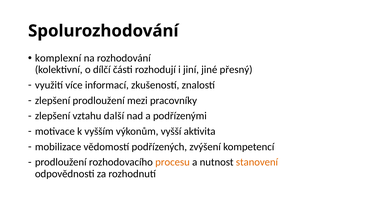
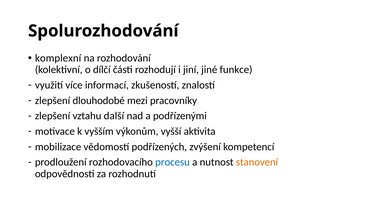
přesný: přesný -> funkce (236, 70)
zlepšení prodloužení: prodloužení -> dlouhodobé (99, 101)
procesu colour: orange -> blue (173, 162)
